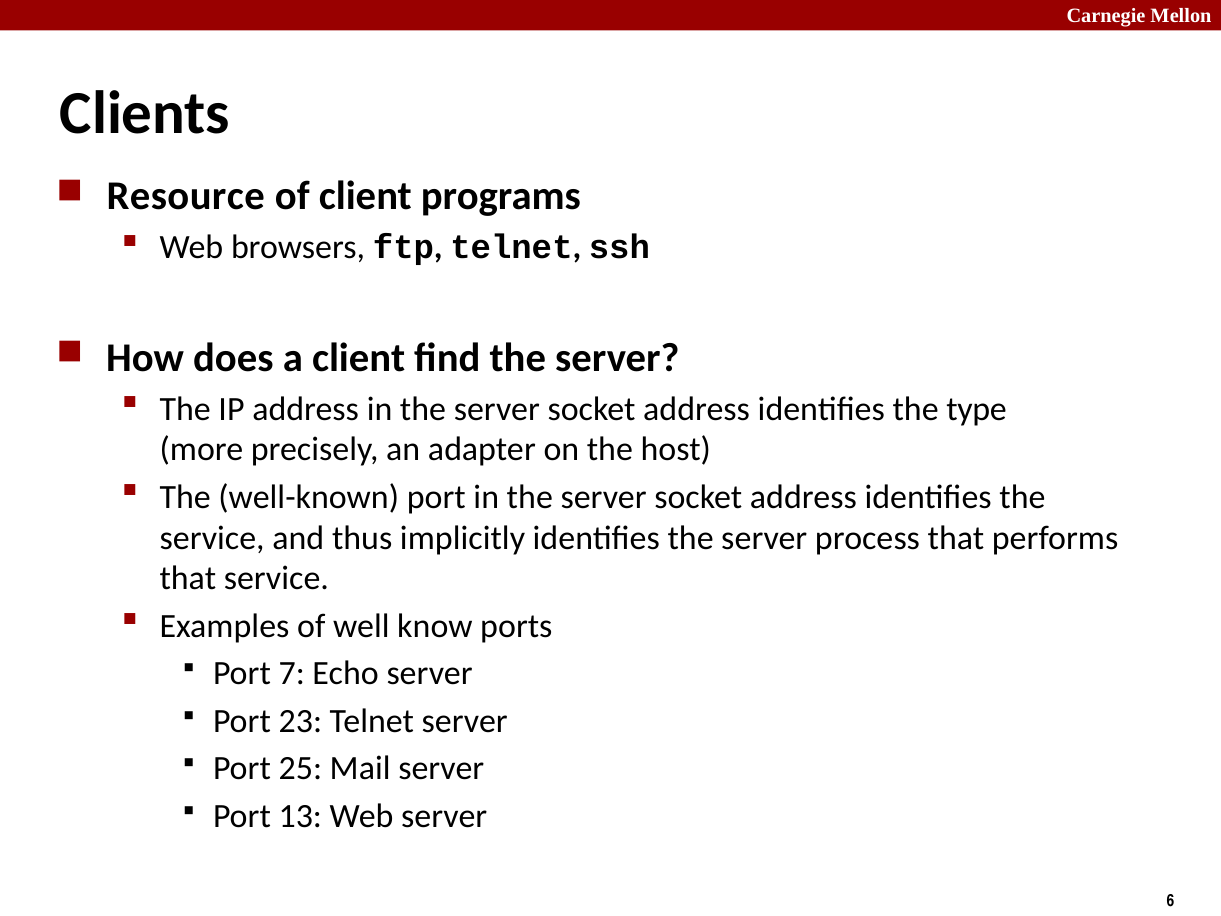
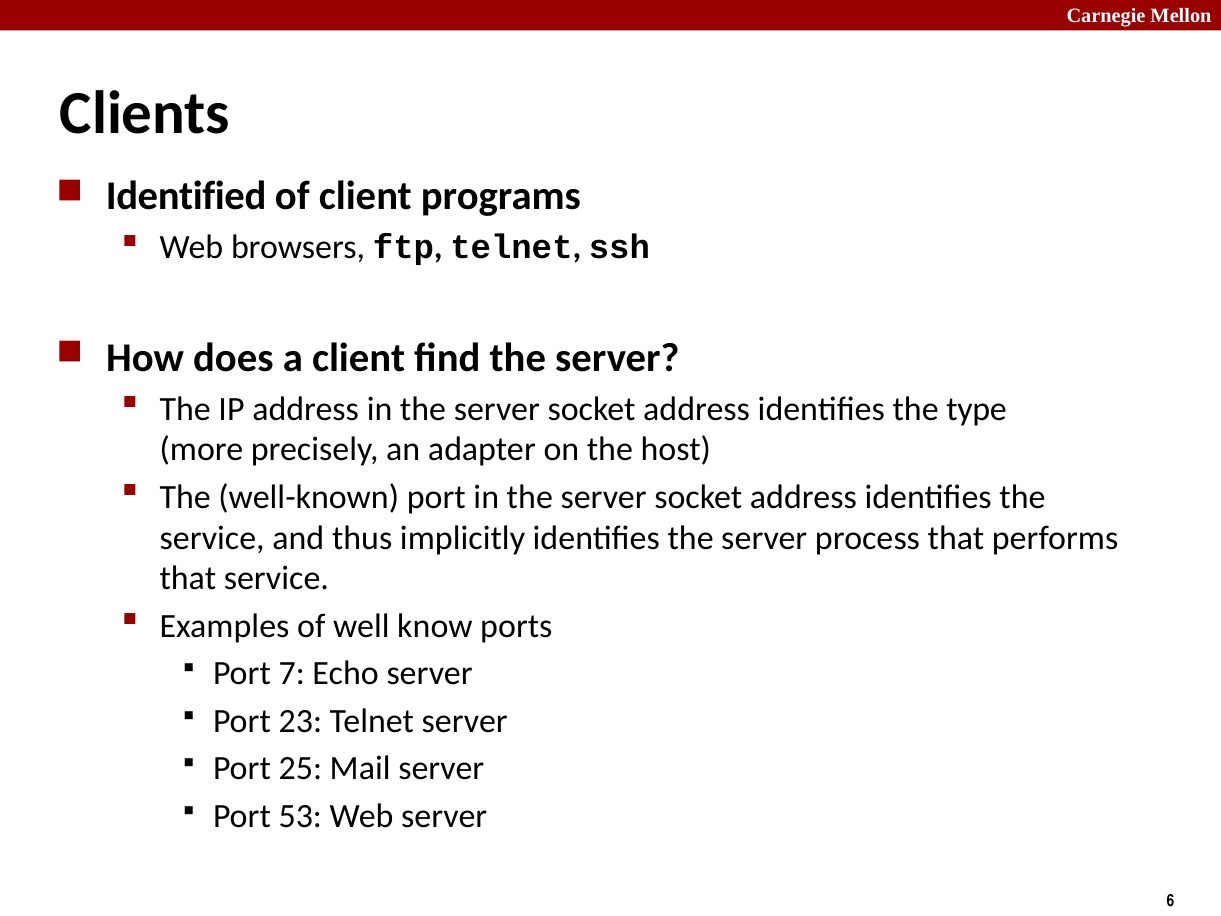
Resource: Resource -> Identified (186, 196)
13: 13 -> 53 (300, 816)
